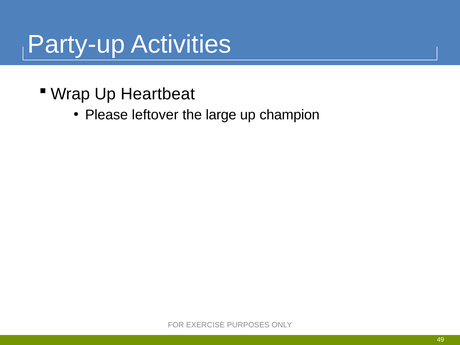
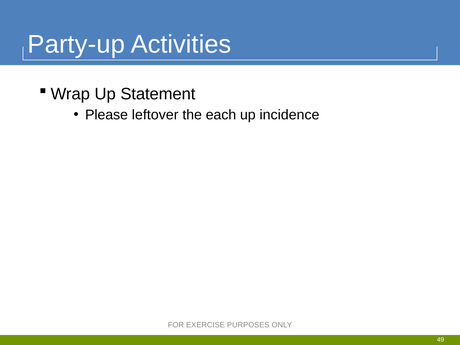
Heartbeat: Heartbeat -> Statement (158, 94)
large: large -> each (221, 115)
champion: champion -> incidence (289, 115)
